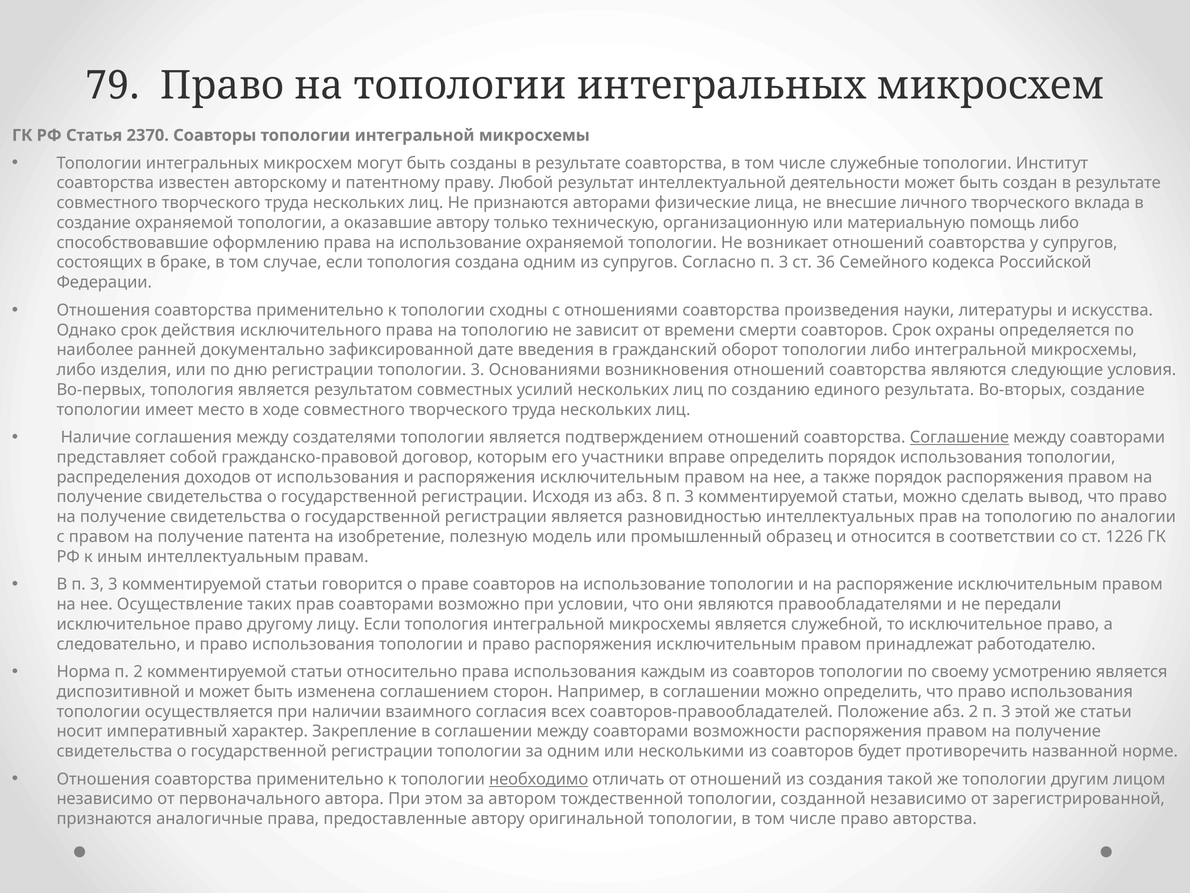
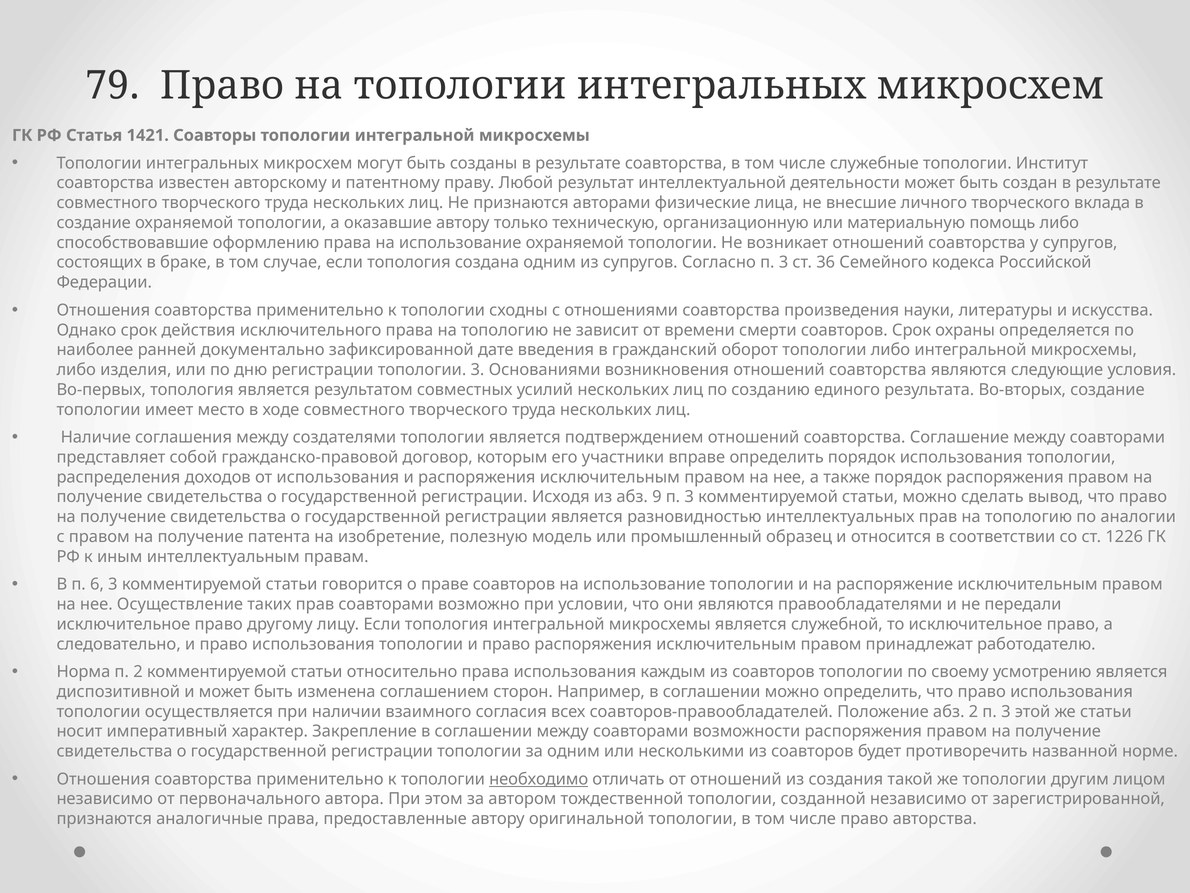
2370: 2370 -> 1421 (148, 135)
Соглашение underline: present -> none (959, 437)
8: 8 -> 9 (657, 497)
В п 3: 3 -> 6 (97, 584)
